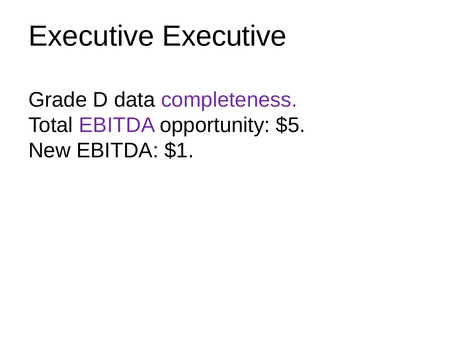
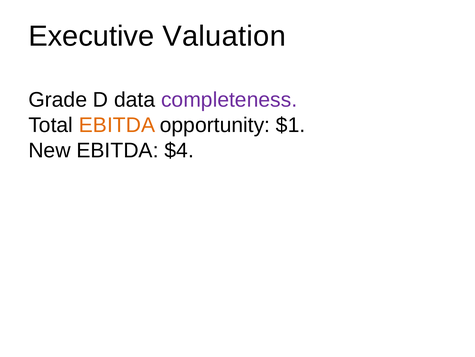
Executive Executive: Executive -> Valuation (224, 36)
EBITDA colour: purple -> orange (117, 125)
$5: $5 -> $1 (291, 125)
$1: $1 -> $4 (179, 150)
